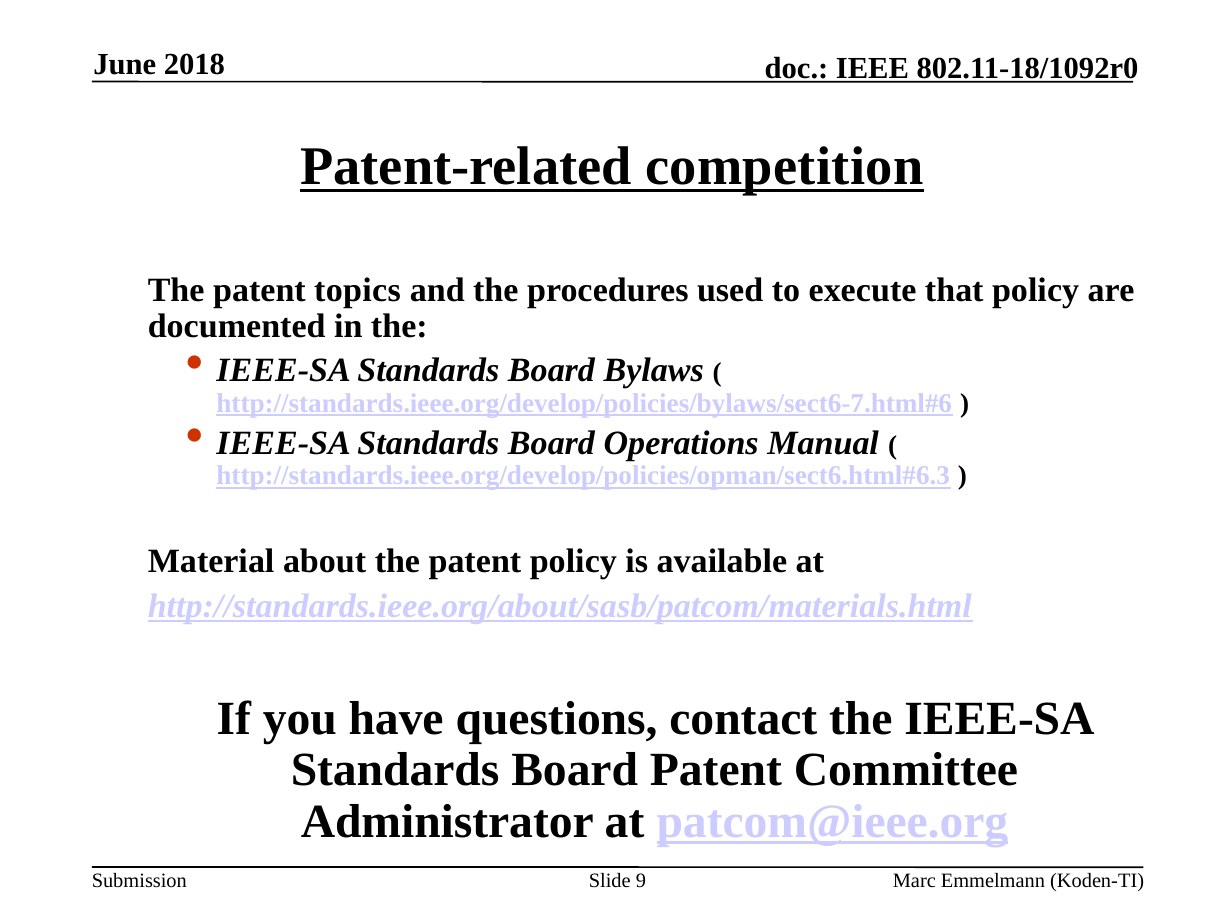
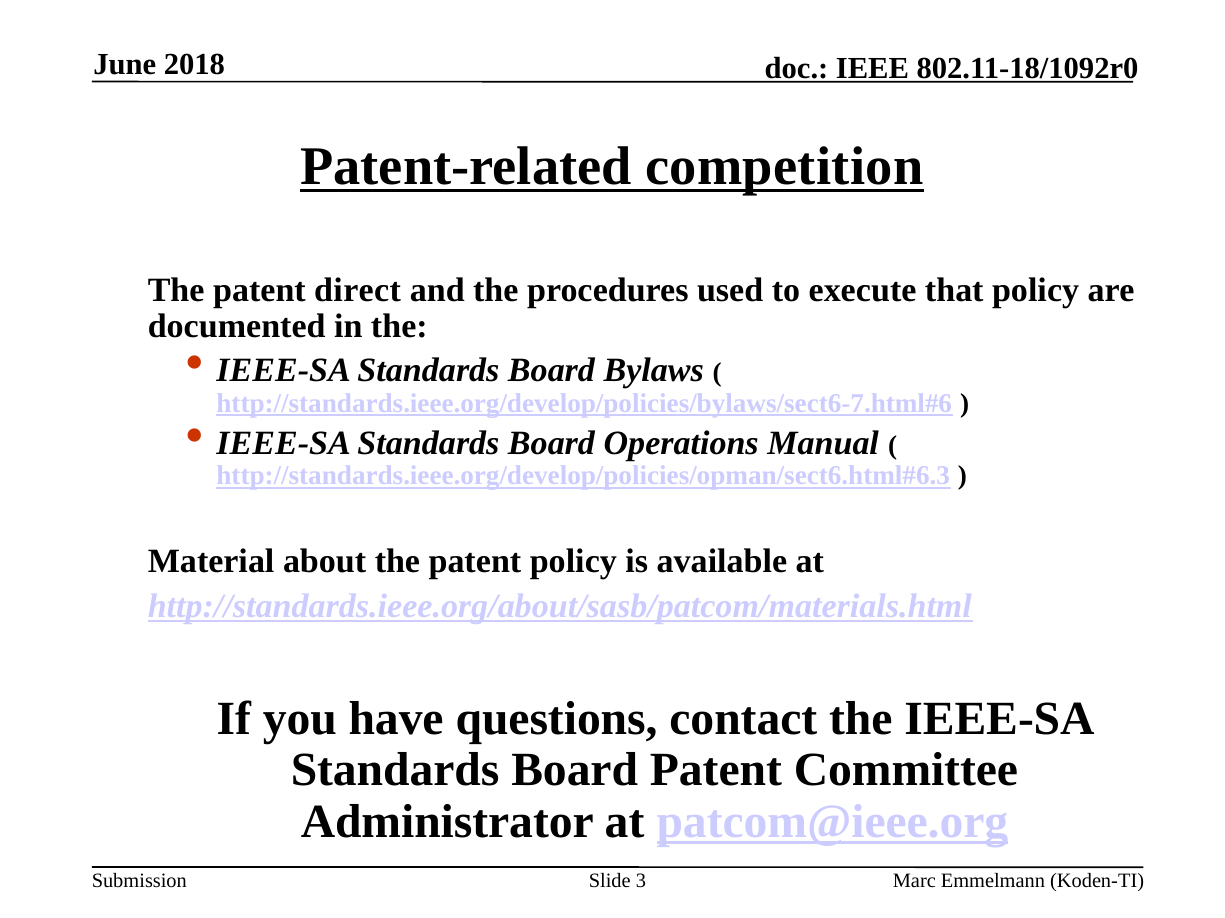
topics: topics -> direct (358, 290)
9: 9 -> 3 (641, 881)
